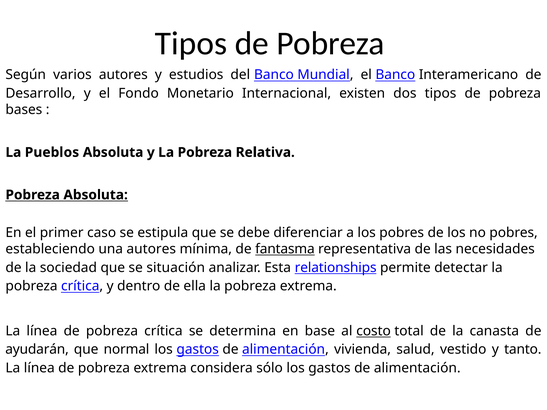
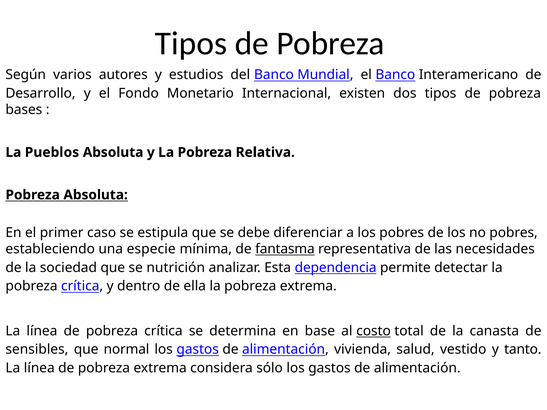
una autores: autores -> especie (151, 249)
situación: situación -> nutrición (176, 268)
relationships: relationships -> dependencia (336, 268)
ayudarán: ayudarán -> sensibles (37, 350)
